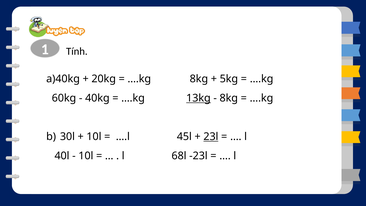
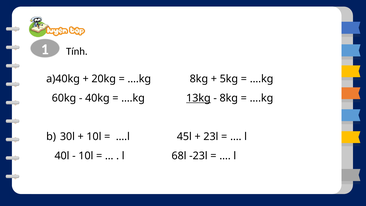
23l underline: present -> none (211, 137)
